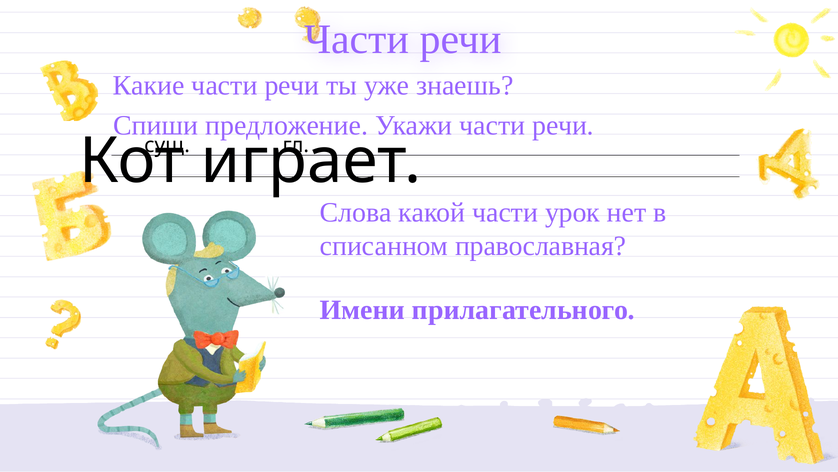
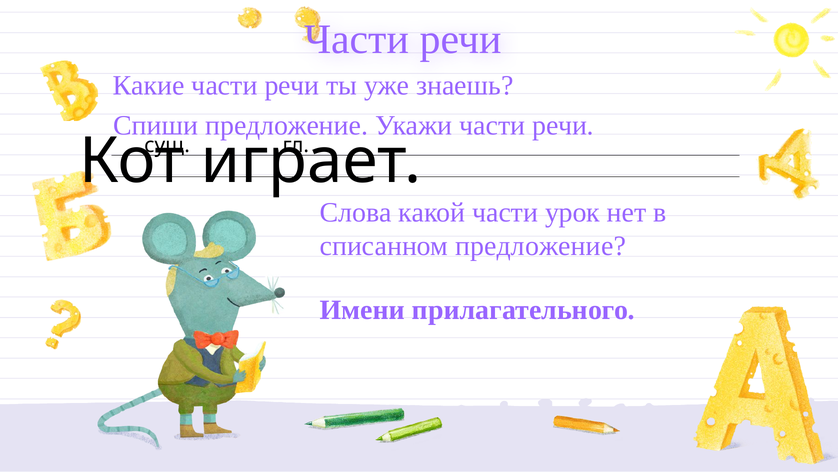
списанном православная: православная -> предложение (540, 246)
